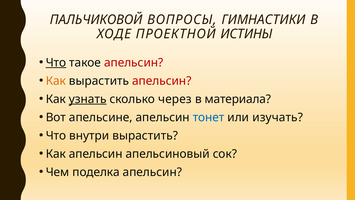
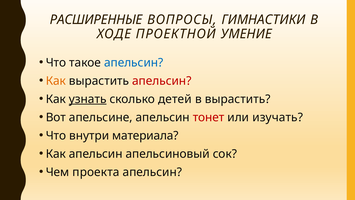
ПАЛЬЧИКОВОЙ: ПАЛЬЧИКОВОЙ -> РАСШИРЕННЫЕ (96, 20)
ИСТИНЫ: ИСТИНЫ -> УМЕНИЕ (246, 34)
Что underline: present -> none (56, 63)
апельсин colour: red -> blue (134, 63)
через: через -> детей (175, 99)
в материала: материала -> вырастить (238, 99)
тонет colour: blue -> red (209, 117)
внутри вырастить: вырастить -> материала (145, 135)
поделка: поделка -> проекта (96, 172)
